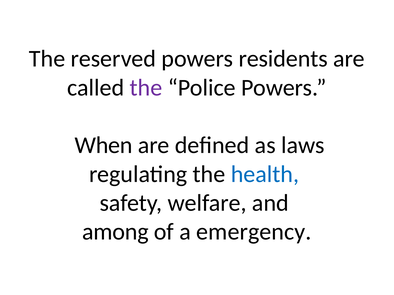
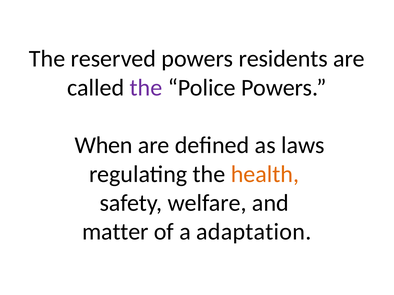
health colour: blue -> orange (265, 174)
among: among -> matter (115, 232)
emergency: emergency -> adaptation (254, 232)
